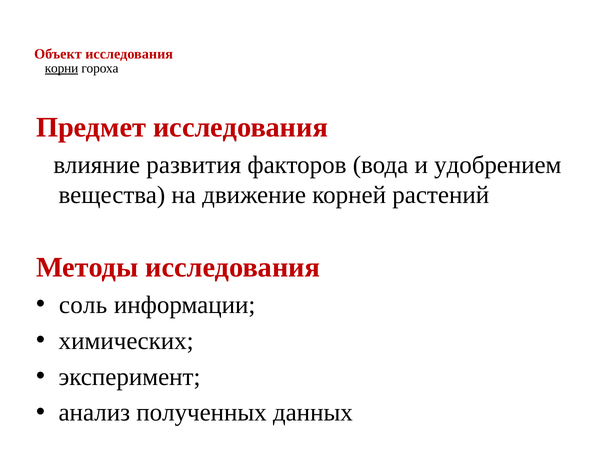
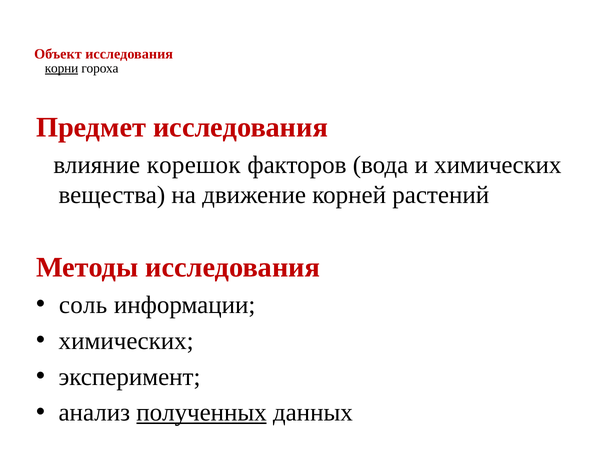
развития: развития -> корешок (194, 165)
и удобрением: удобрением -> химических (498, 165)
полученных underline: none -> present (202, 412)
